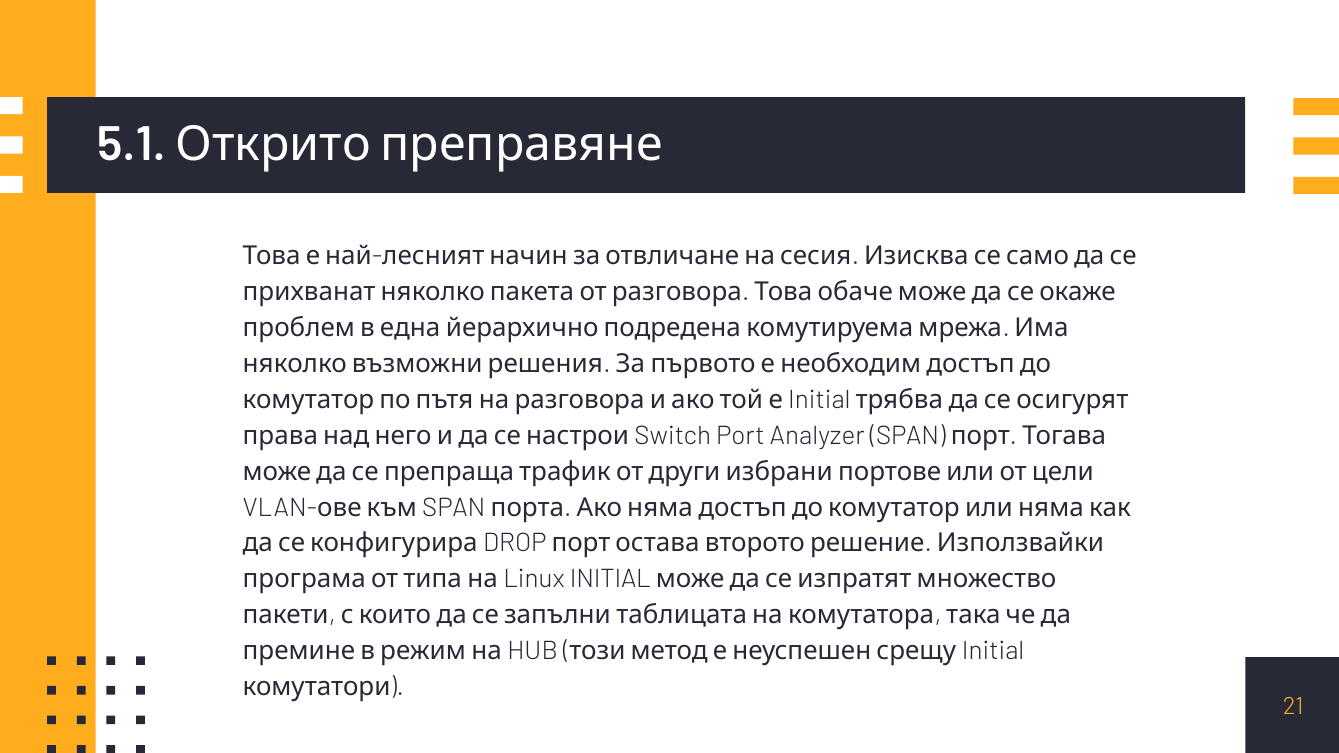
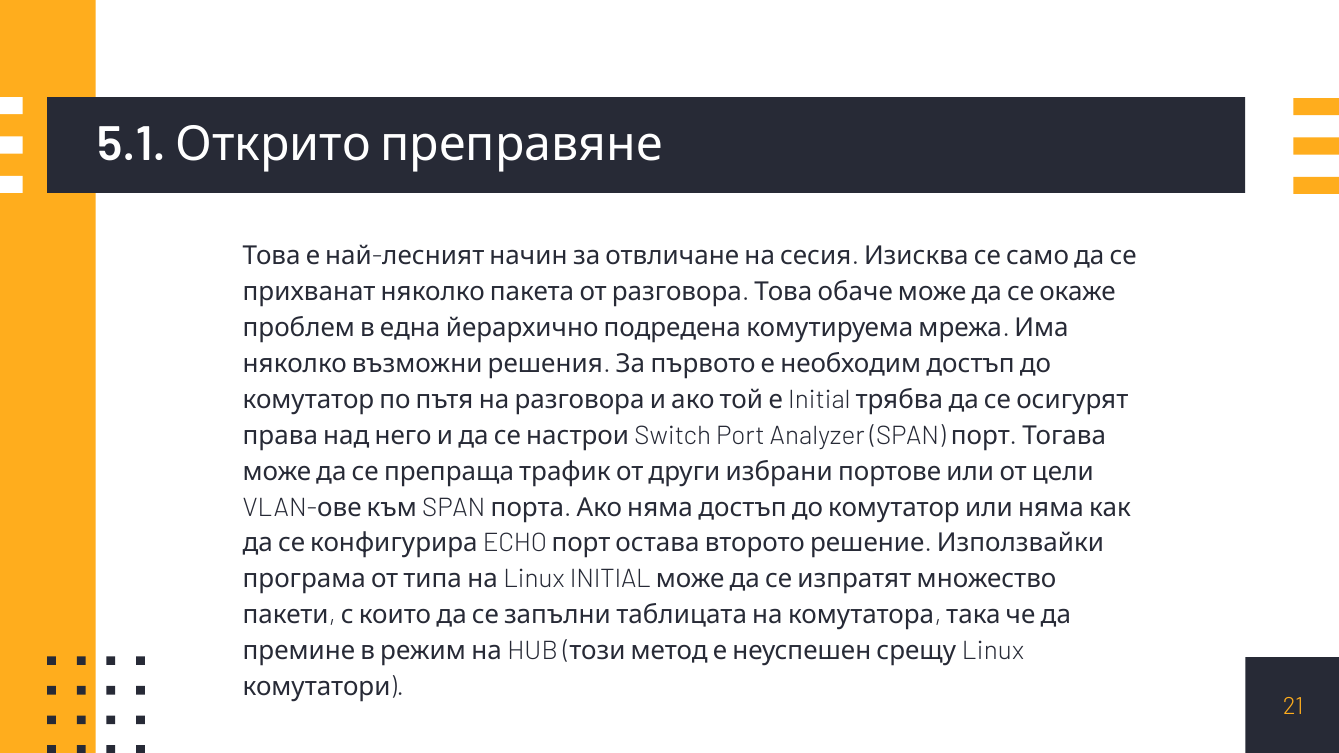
DROP: DROP -> ECHO (515, 544)
Initial: Initial -> Linux (993, 651)
